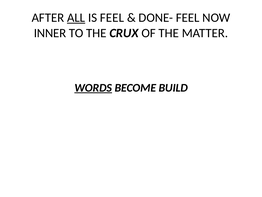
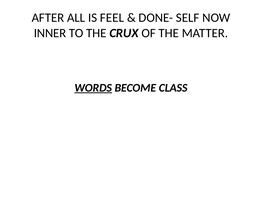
ALL underline: present -> none (76, 18)
DONE- FEEL: FEEL -> SELF (188, 18)
BUILD: BUILD -> CLASS (173, 88)
